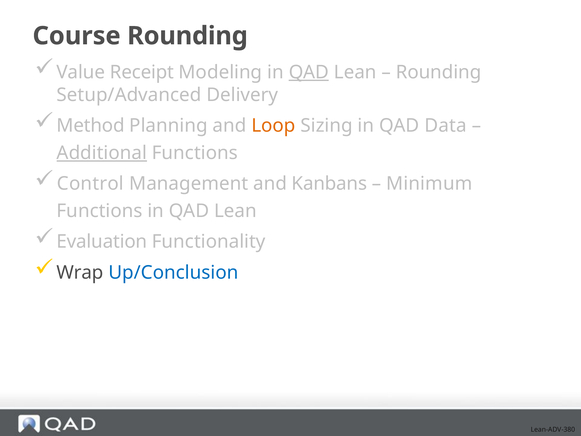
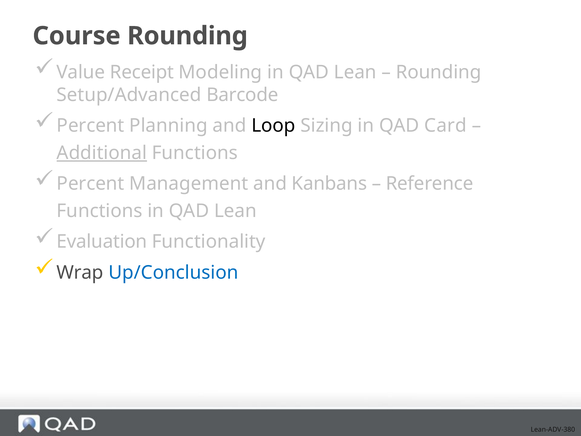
QAD underline: present -> none (309, 72)
Delivery: Delivery -> Barcode (242, 95)
Method: Method -> Percent (90, 126)
Loop colour: orange -> black (273, 126)
Data: Data -> Card (446, 126)
Control: Control -> Percent (90, 184)
Minimum: Minimum -> Reference (430, 184)
